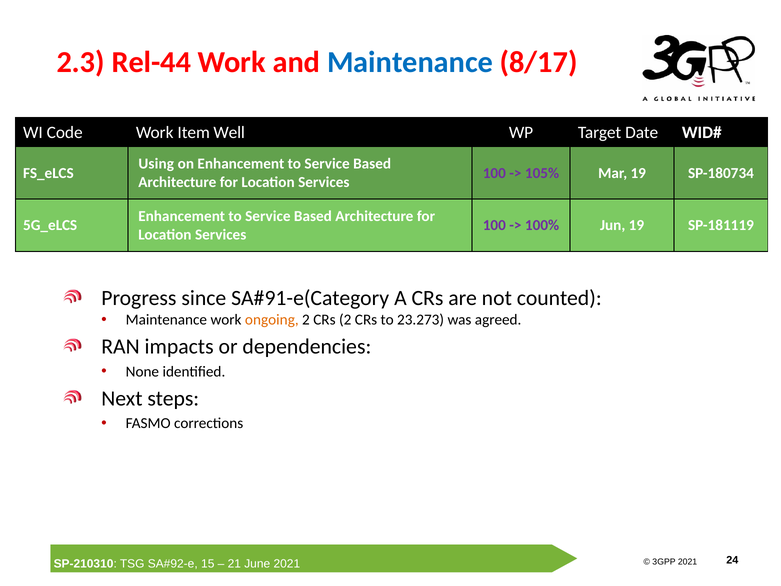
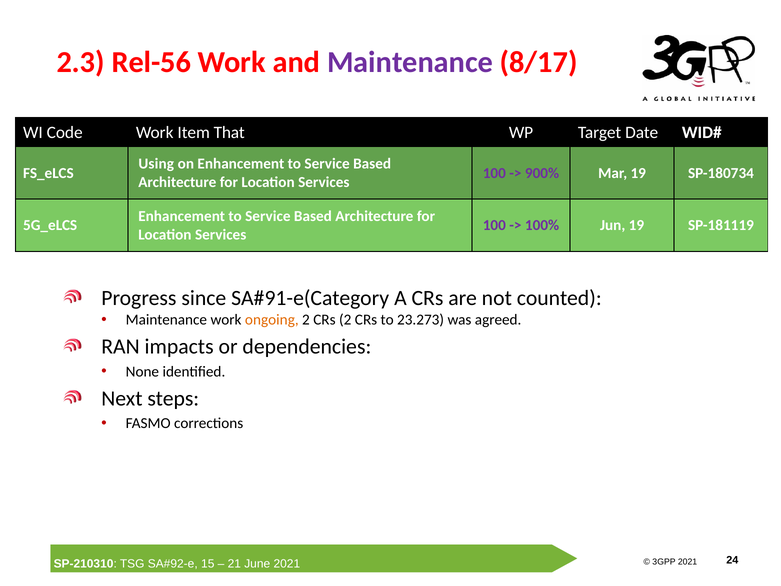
Rel-44: Rel-44 -> Rel-56 (151, 62)
Maintenance colour: blue -> purple (410, 62)
Well: Well -> That (229, 132)
105%: 105% -> 900% (542, 173)
